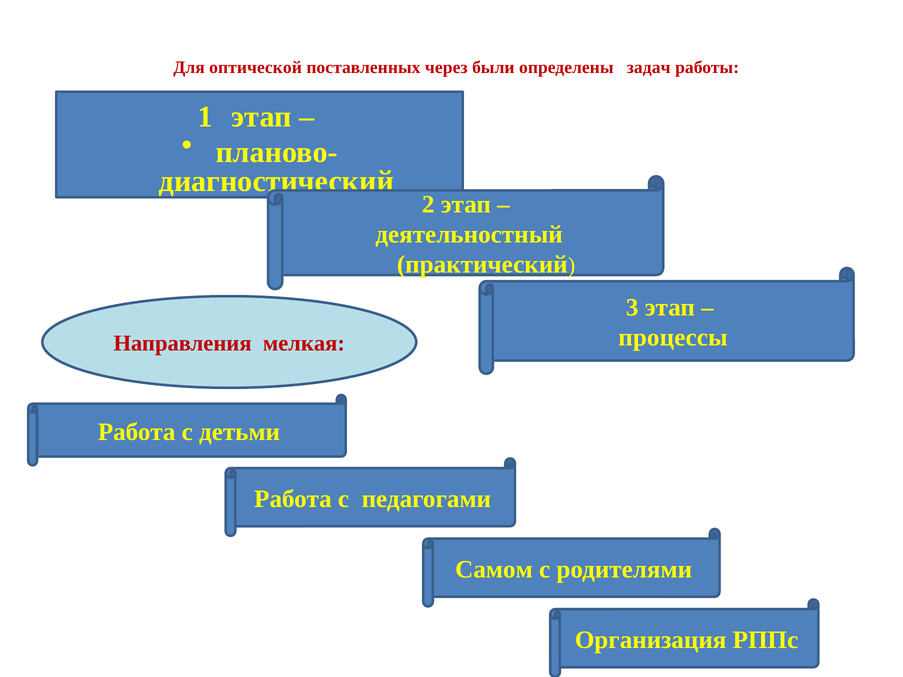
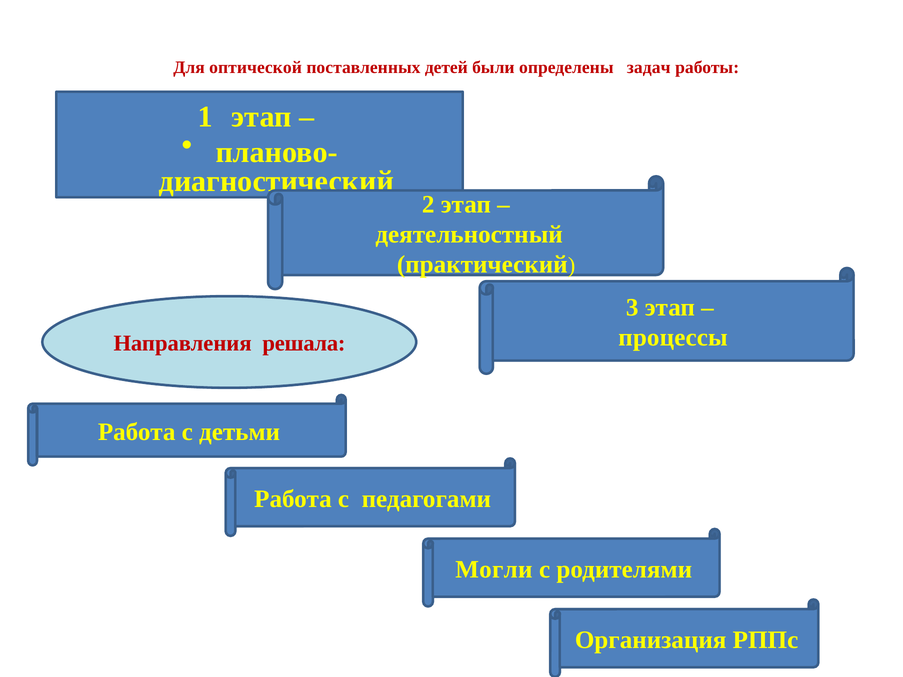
через: через -> детей (446, 67)
мелкая: мелкая -> решала (304, 344)
Самом: Самом -> Могли (494, 570)
